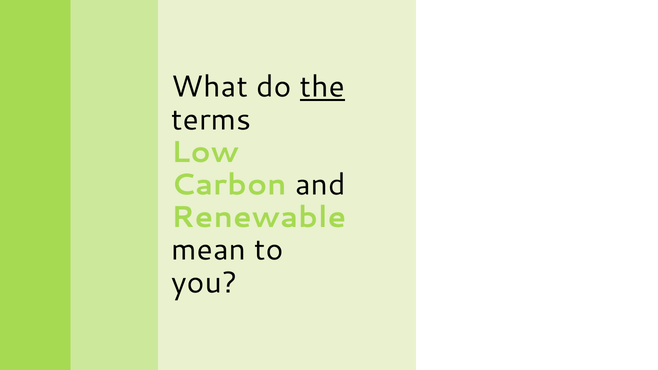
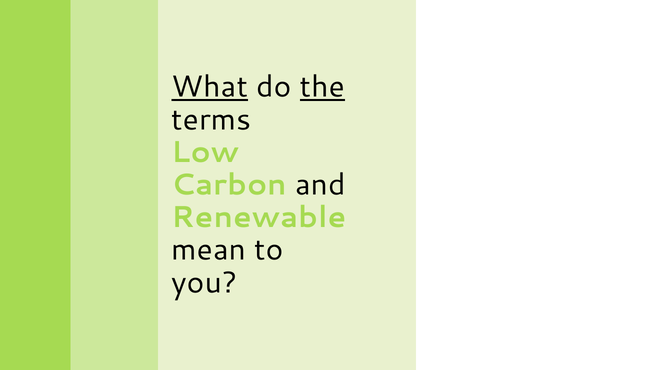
What underline: none -> present (210, 87)
